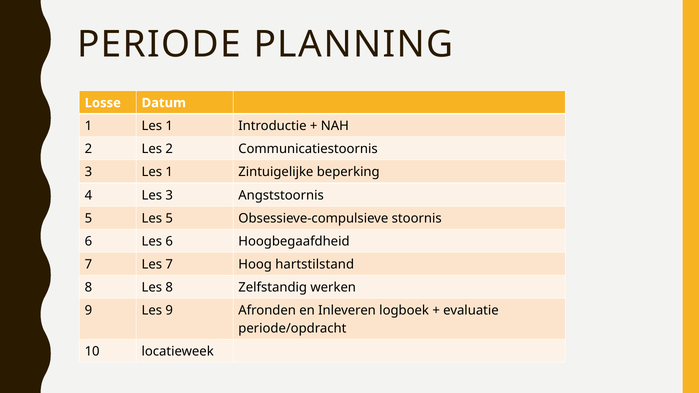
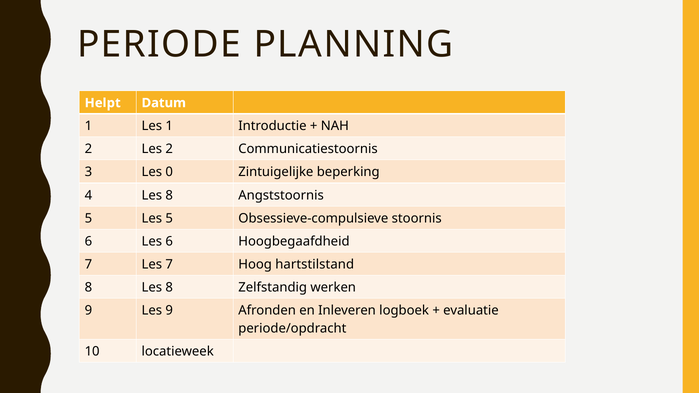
Losse: Losse -> Helpt (103, 103)
3 Les 1: 1 -> 0 (169, 172)
4 Les 3: 3 -> 8 (169, 195)
